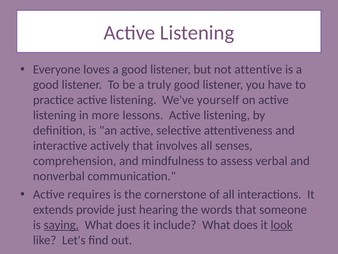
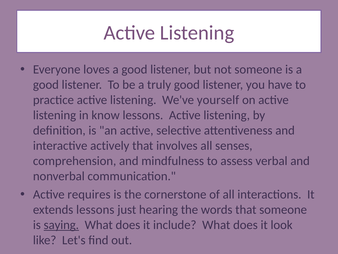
not attentive: attentive -> someone (258, 69)
more: more -> know (106, 115)
extends provide: provide -> lessons (95, 209)
look underline: present -> none (282, 225)
